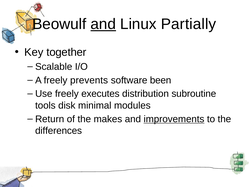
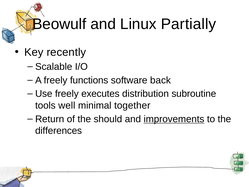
and underline: present -> none (103, 24)
together: together -> recently (66, 52)
prevents: prevents -> functions (89, 80)
been: been -> back (160, 80)
disk: disk -> well (67, 105)
modules: modules -> together (132, 105)
makes: makes -> should (108, 119)
